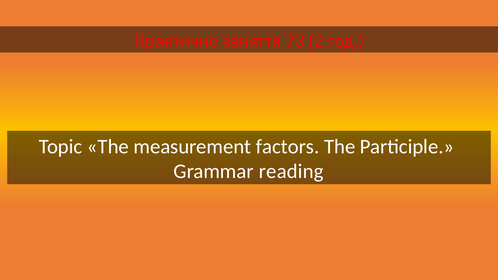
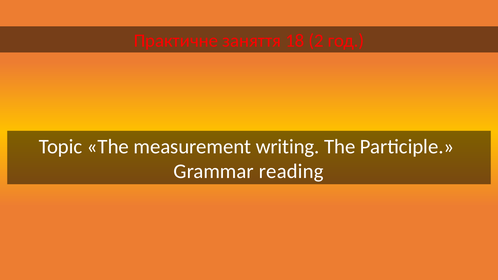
73: 73 -> 18 (295, 41)
factors: factors -> writing (288, 147)
